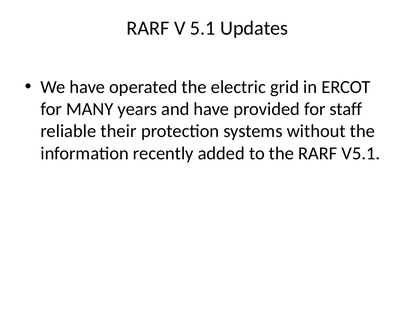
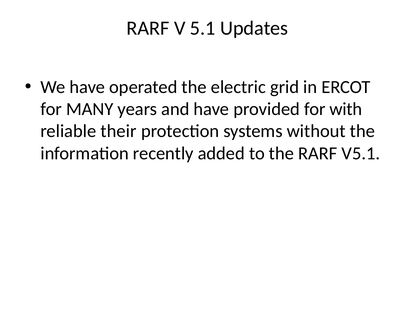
staff: staff -> with (346, 109)
